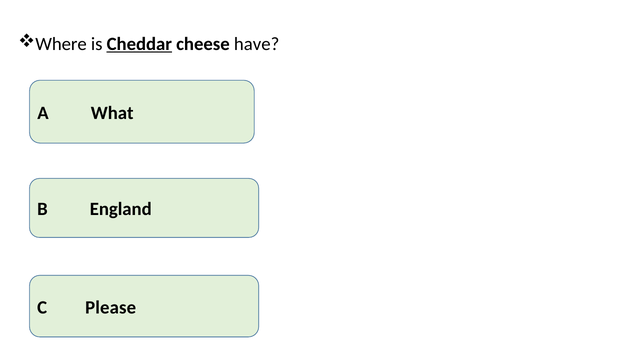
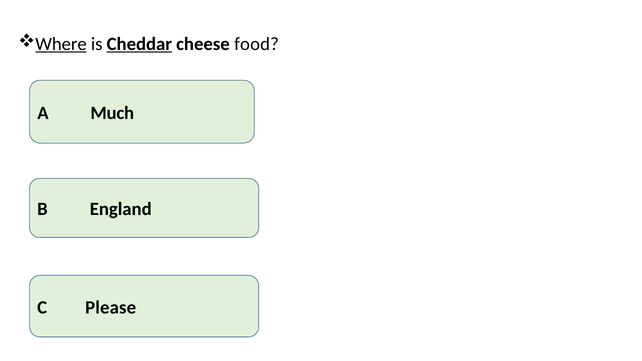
Where underline: none -> present (61, 44)
have: have -> food (257, 44)
What: What -> Much (112, 113)
